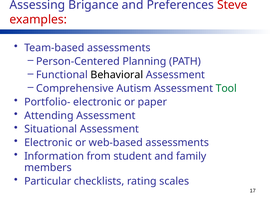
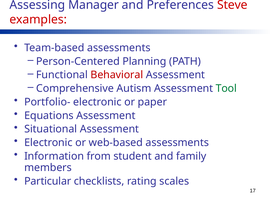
Brigance: Brigance -> Manager (94, 5)
Behavioral colour: black -> red (117, 75)
Attending: Attending -> Equations (49, 116)
